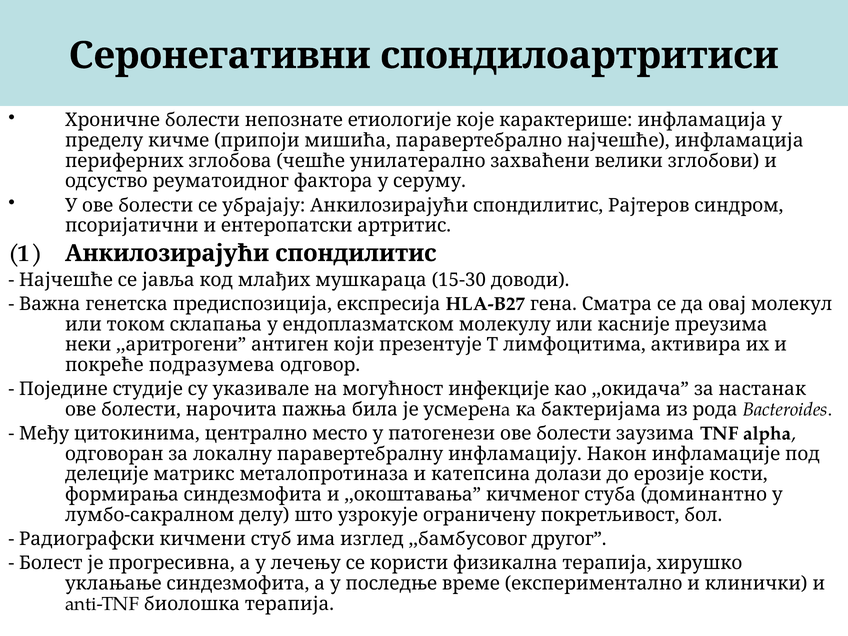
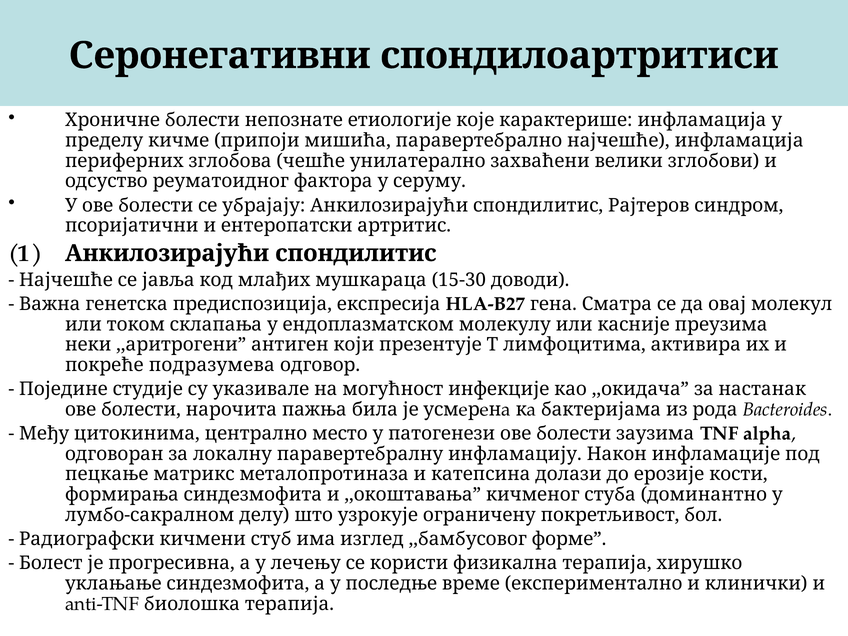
делеције: делеције -> пецкање (107, 474)
другог: другог -> форме (569, 539)
